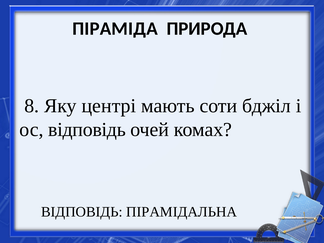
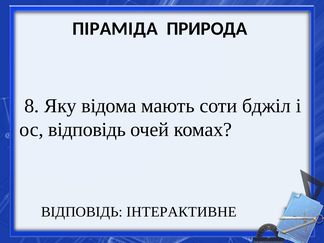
центрі: центрі -> відома (109, 106)
ПІРАМІДАЛЬНА: ПІРАМІДАЛЬНА -> ІНТЕРАКТИВНЕ (182, 212)
